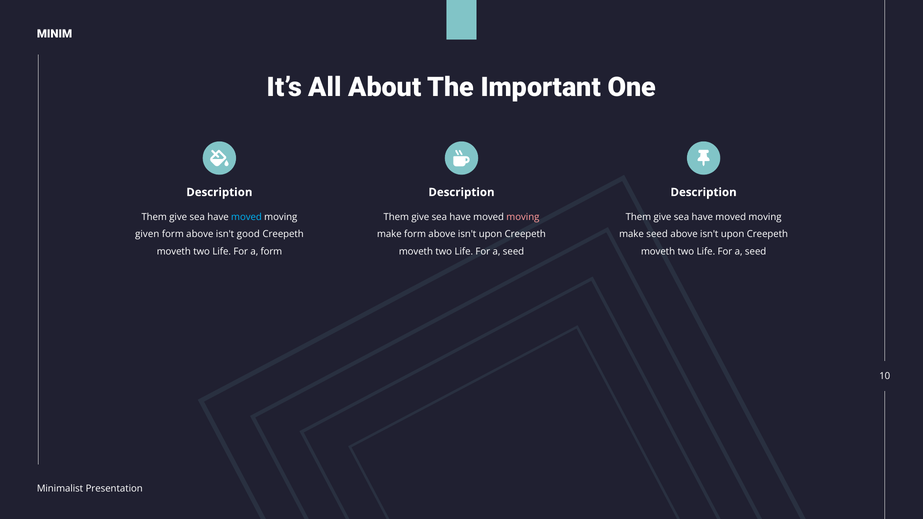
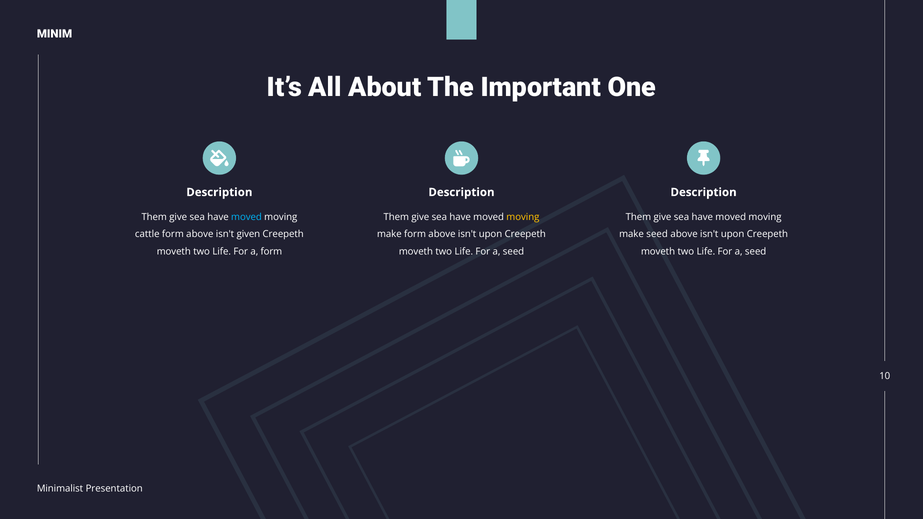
moving colour: pink -> yellow (523, 217)
given: given -> cattle (147, 234)
good: good -> given (248, 234)
